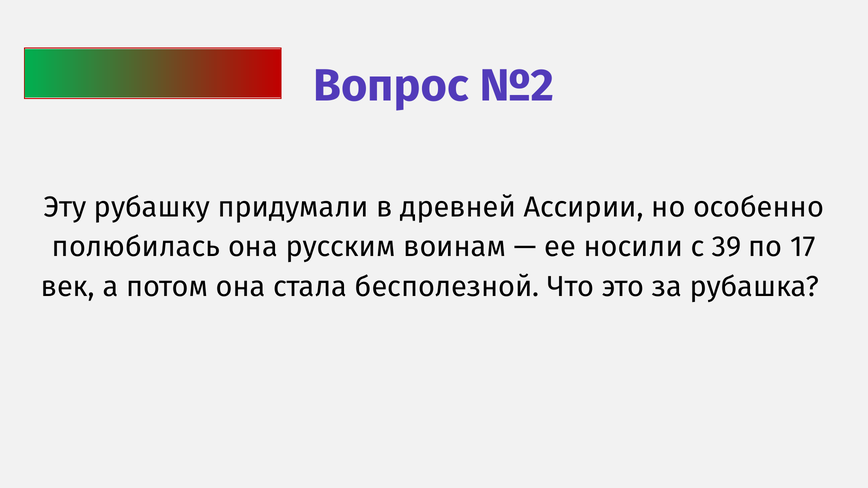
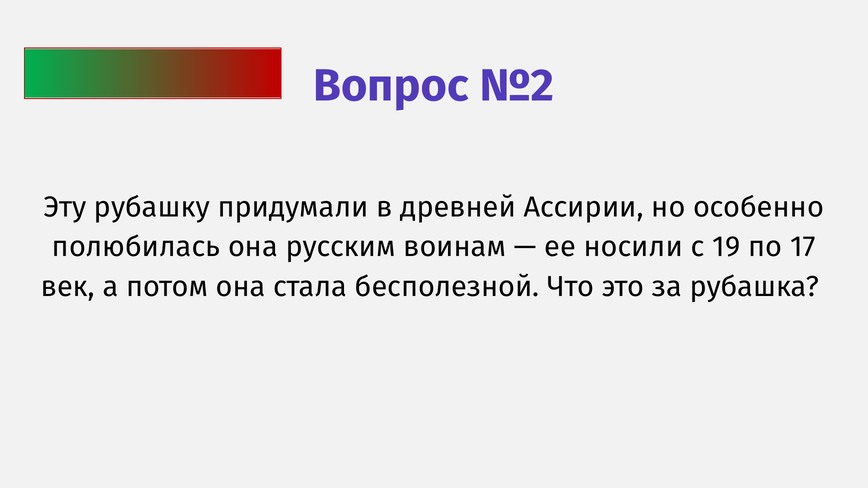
39: 39 -> 19 (726, 247)
